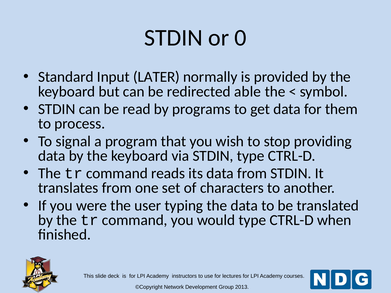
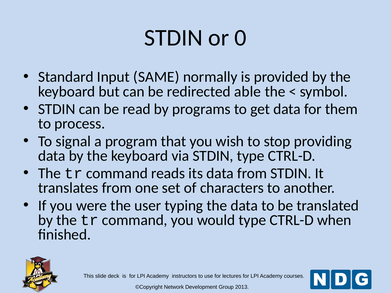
LATER: LATER -> SAME (156, 77)
